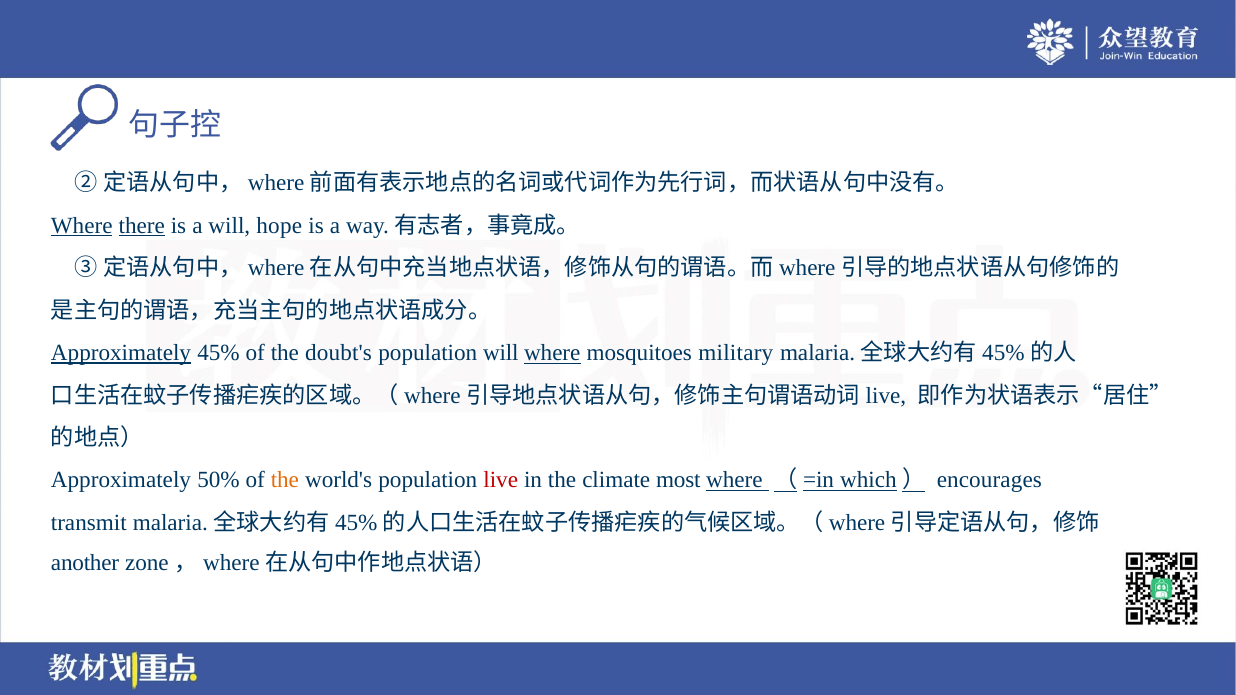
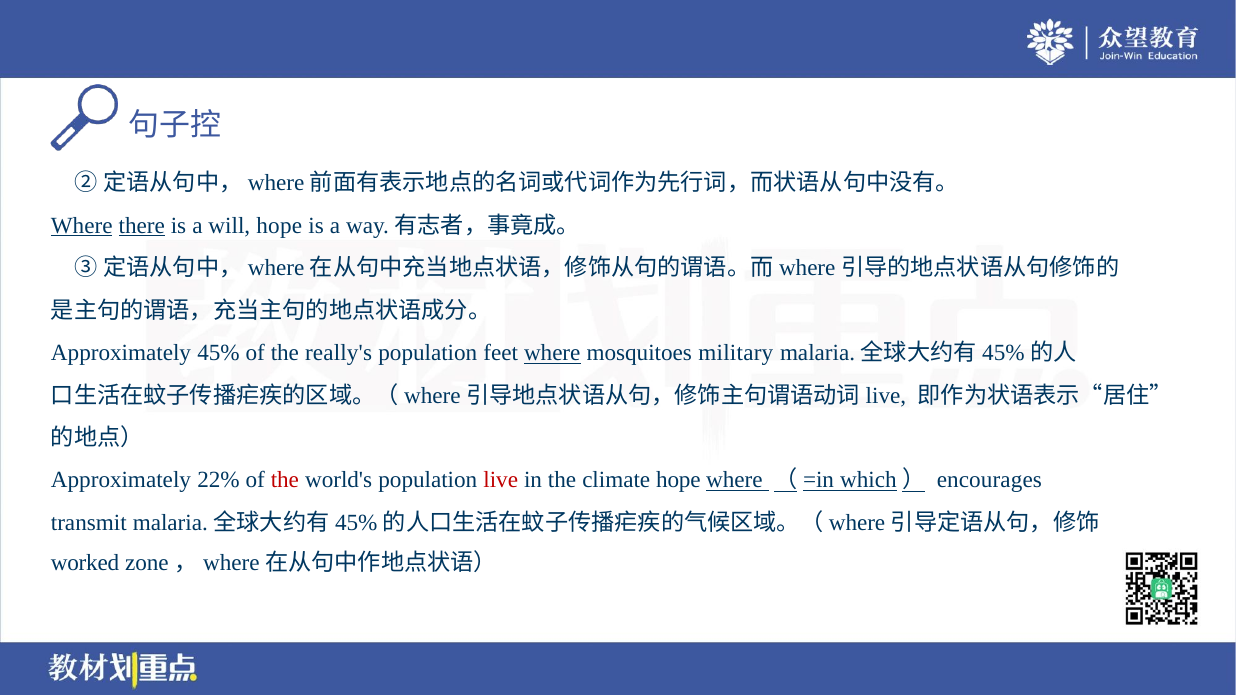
Approximately underline: present -> none (121, 353)
doubt's: doubt's -> really's (339, 353)
population will: will -> feet (501, 353)
50%: 50% -> 22% (218, 481)
the colour: orange -> red (285, 481)
climate most: most -> hope (678, 481)
another: another -> worked (85, 563)
